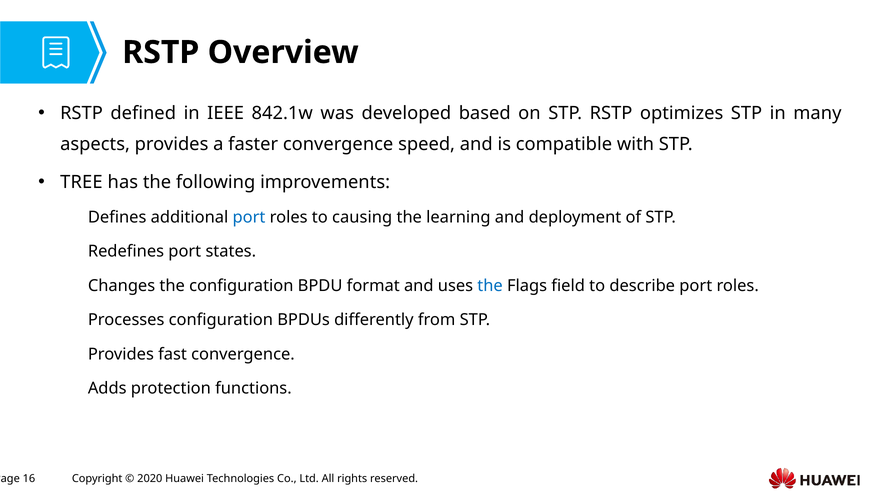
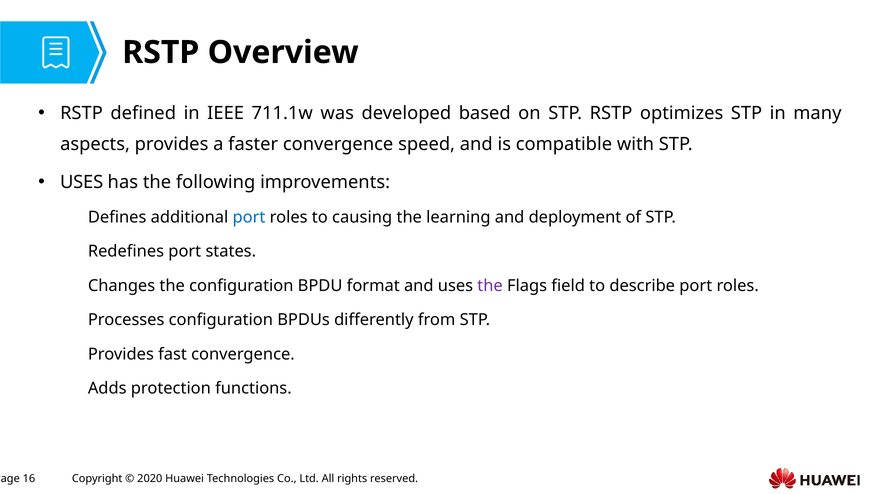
842.1w: 842.1w -> 711.1w (282, 113)
TREE: TREE -> USES (82, 182)
the colour: blue -> purple (490, 286)
